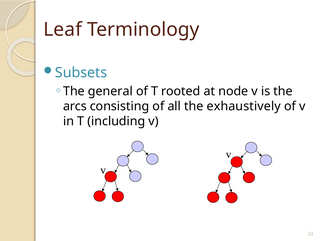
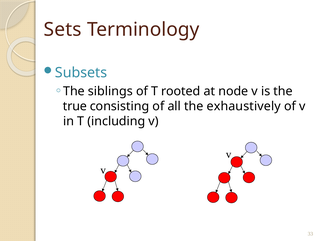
Leaf: Leaf -> Sets (63, 29)
general: general -> siblings (110, 91)
arcs: arcs -> true (75, 106)
